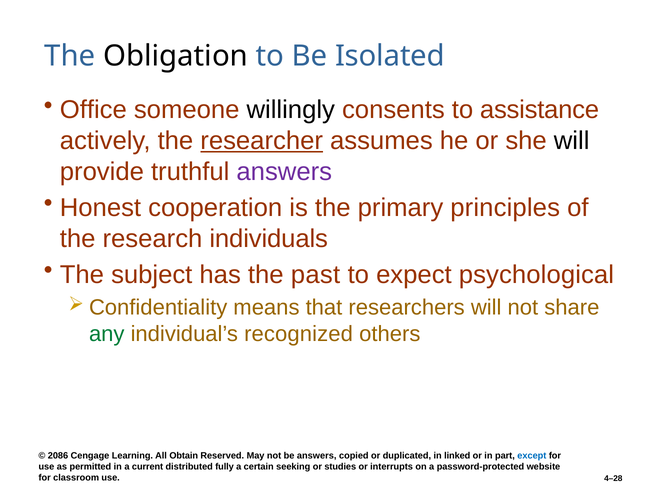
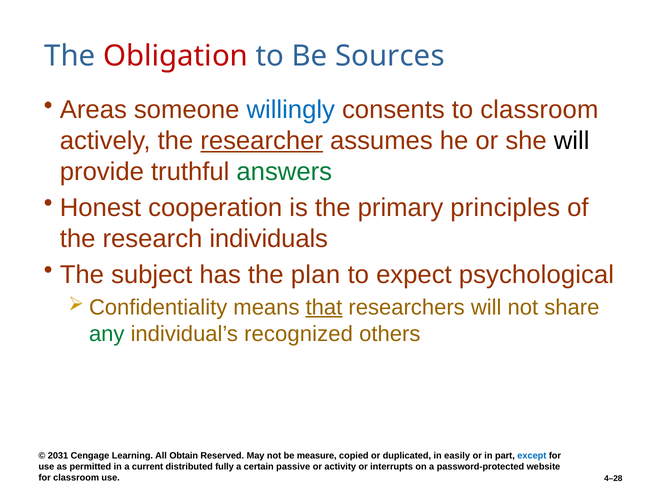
Obligation colour: black -> red (176, 56)
Isolated: Isolated -> Sources (390, 56)
Office: Office -> Areas (93, 110)
willingly colour: black -> blue (291, 110)
to assistance: assistance -> classroom (539, 110)
answers colour: purple -> green (284, 172)
past: past -> plan (315, 274)
that underline: none -> present (324, 307)
2086: 2086 -> 2031 (58, 456)
be answers: answers -> measure (317, 456)
linked: linked -> easily (457, 456)
seeking: seeking -> passive (293, 467)
studies: studies -> activity (340, 467)
